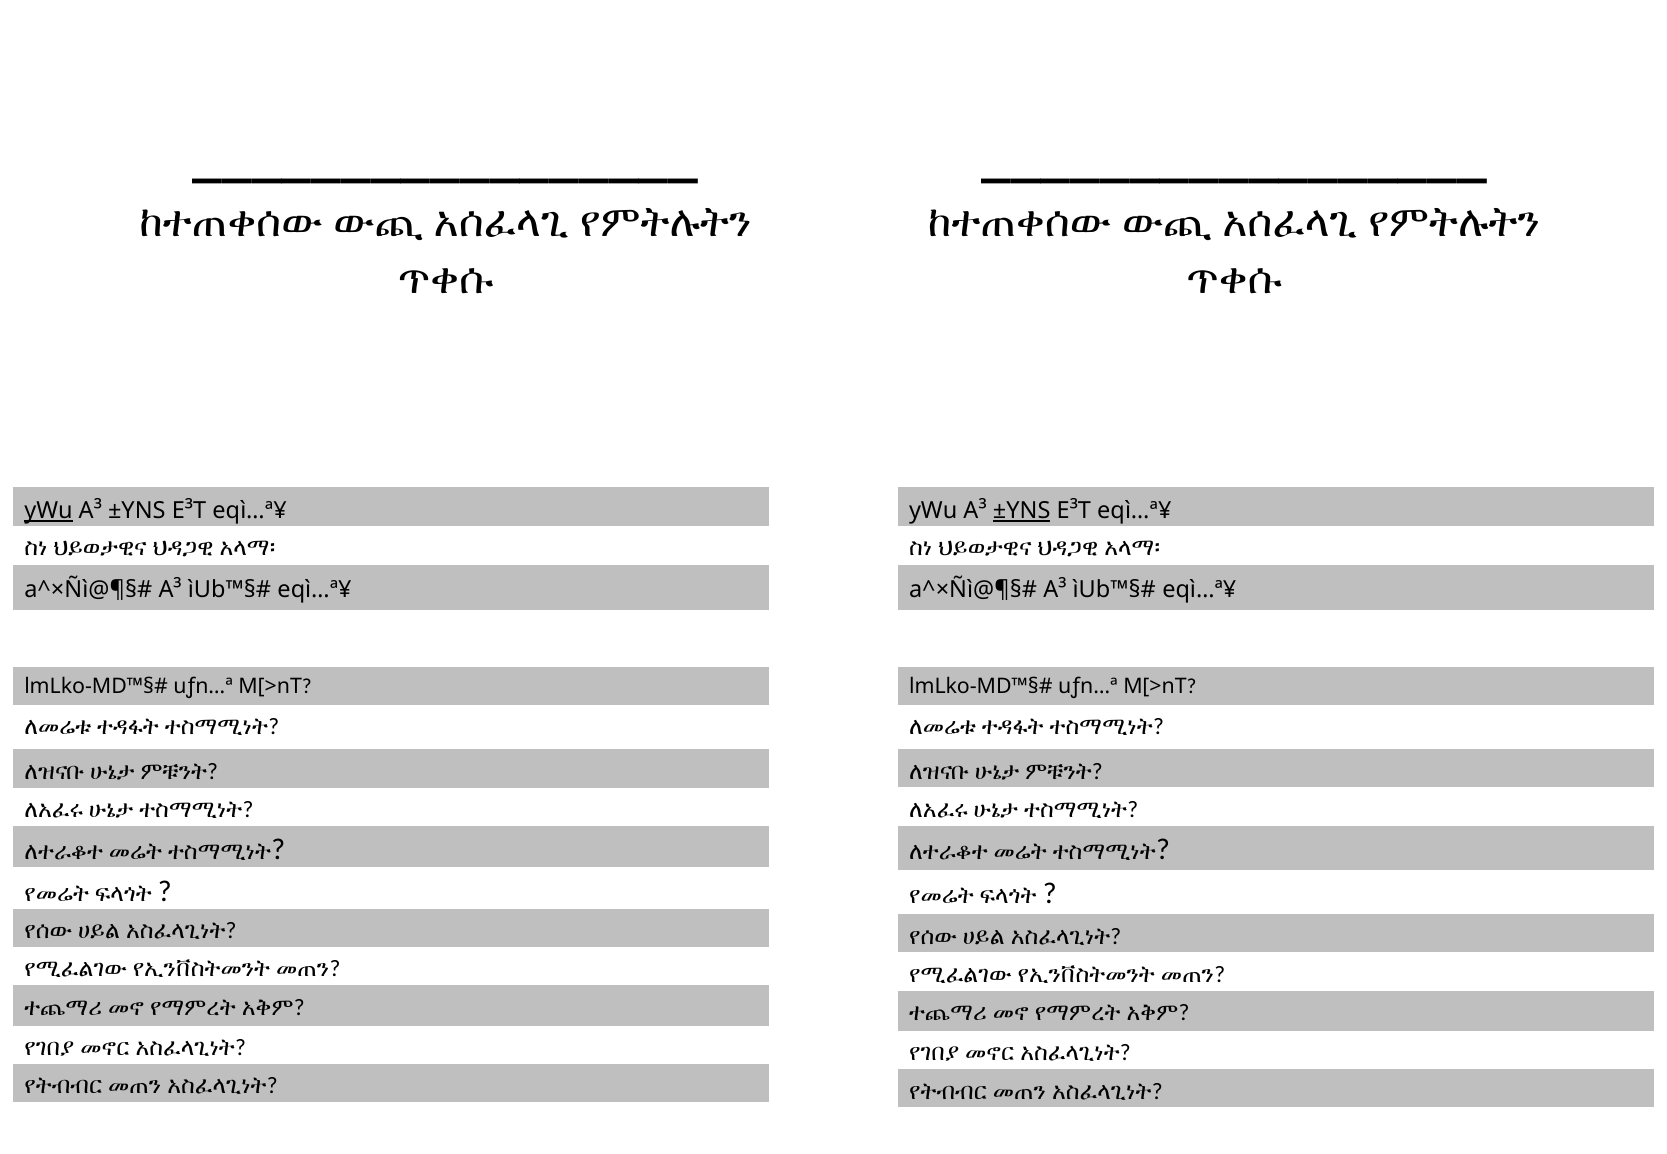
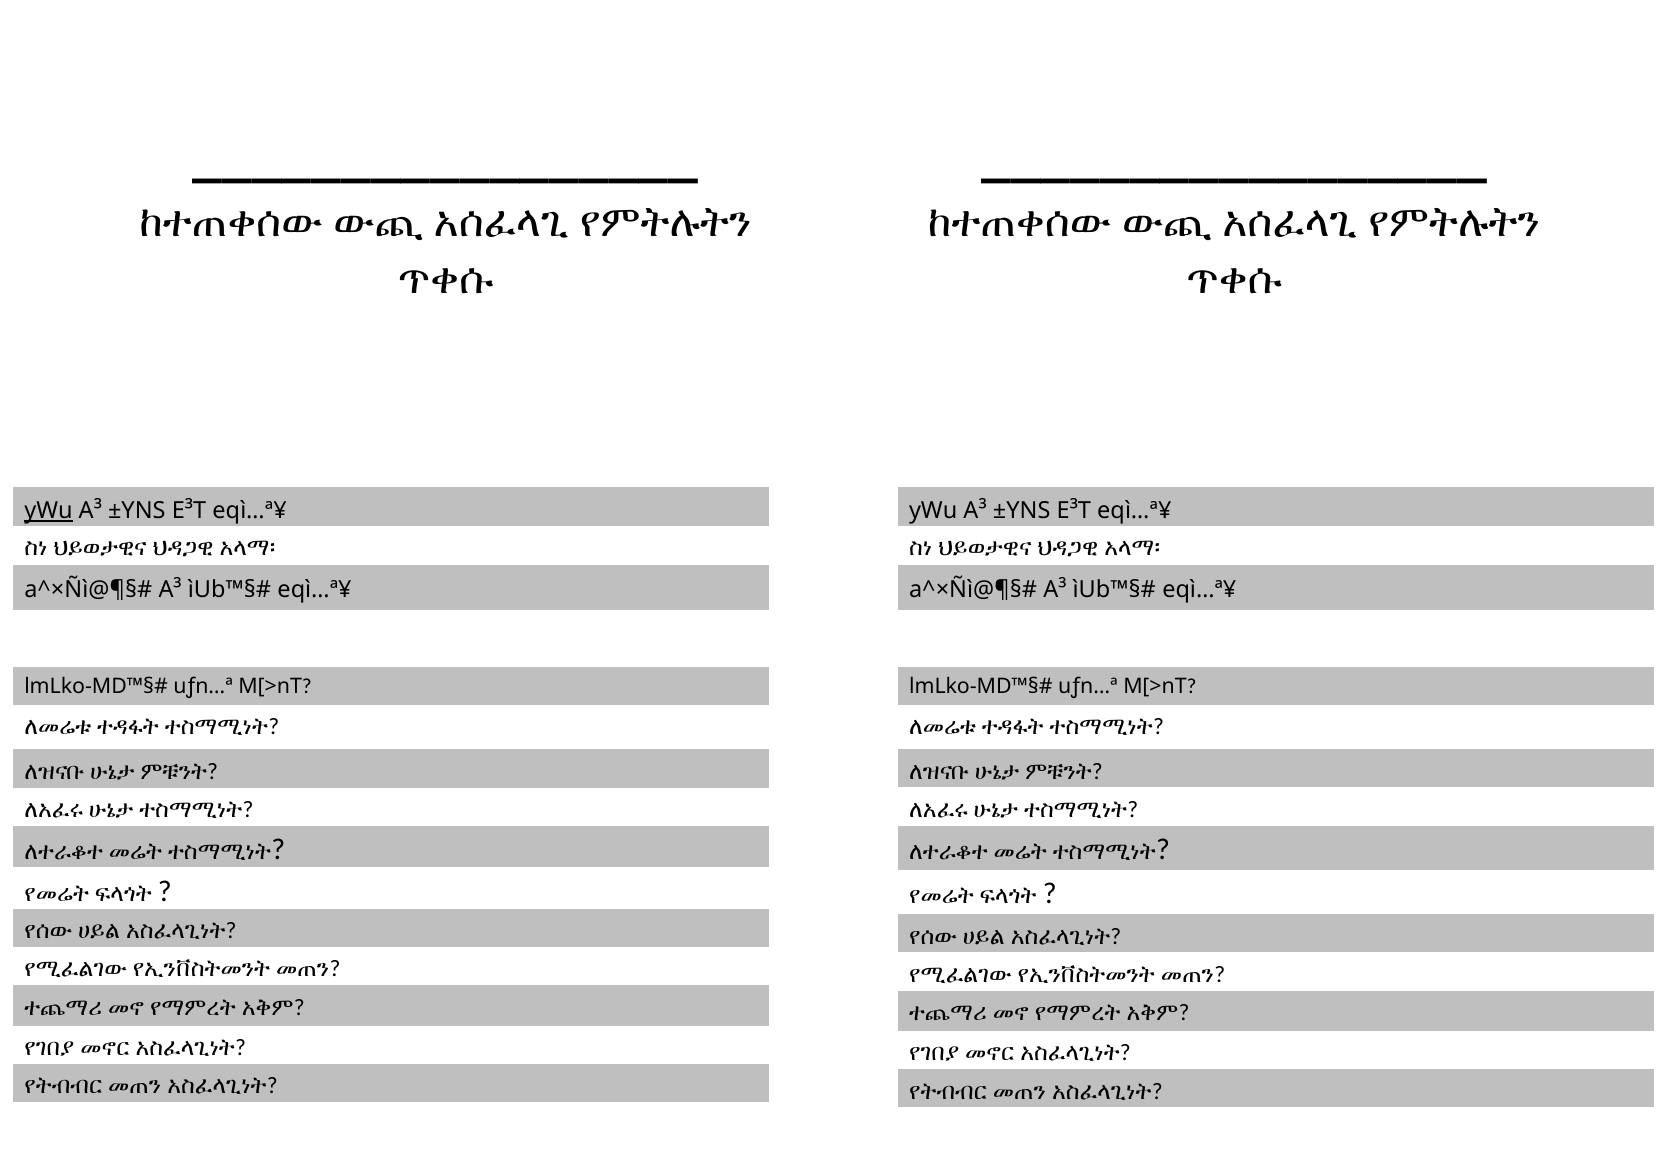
±YNS underline: present -> none (1022, 511)
